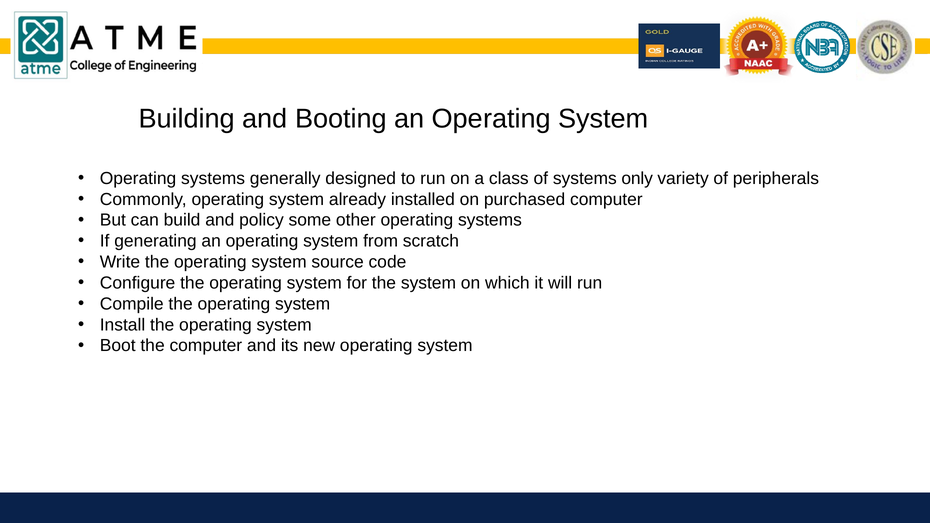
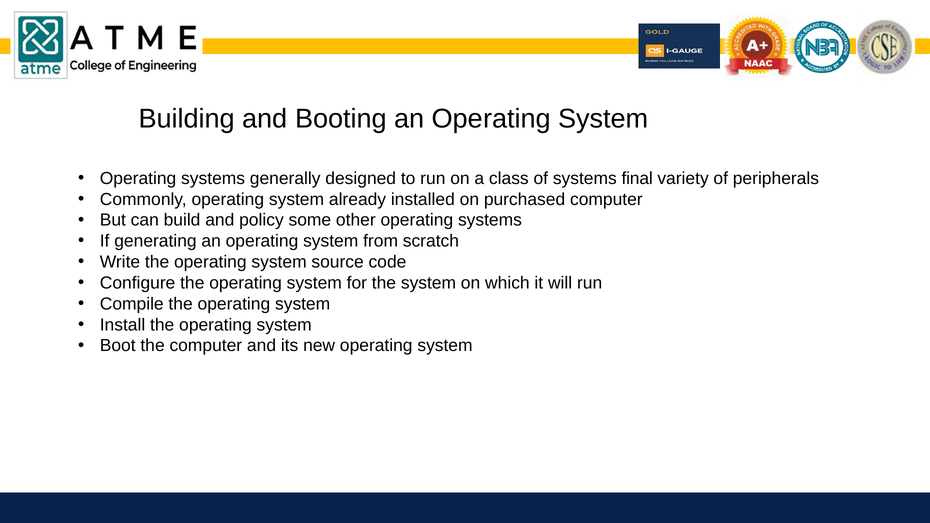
only: only -> final (637, 178)
